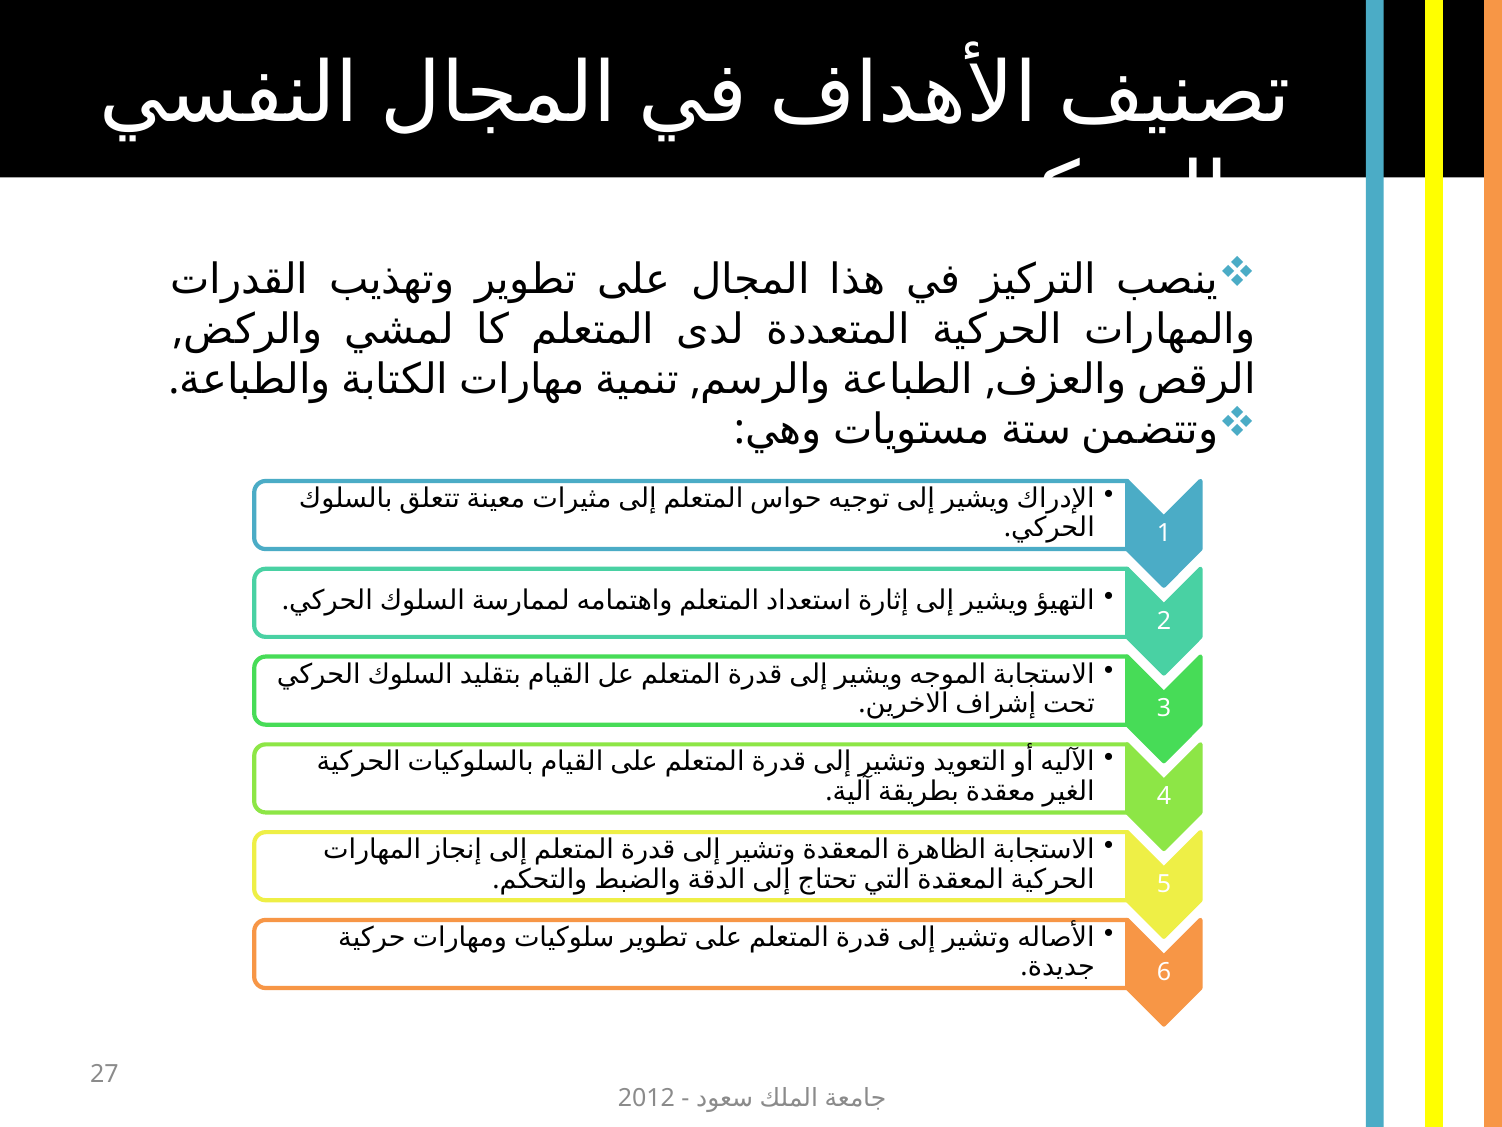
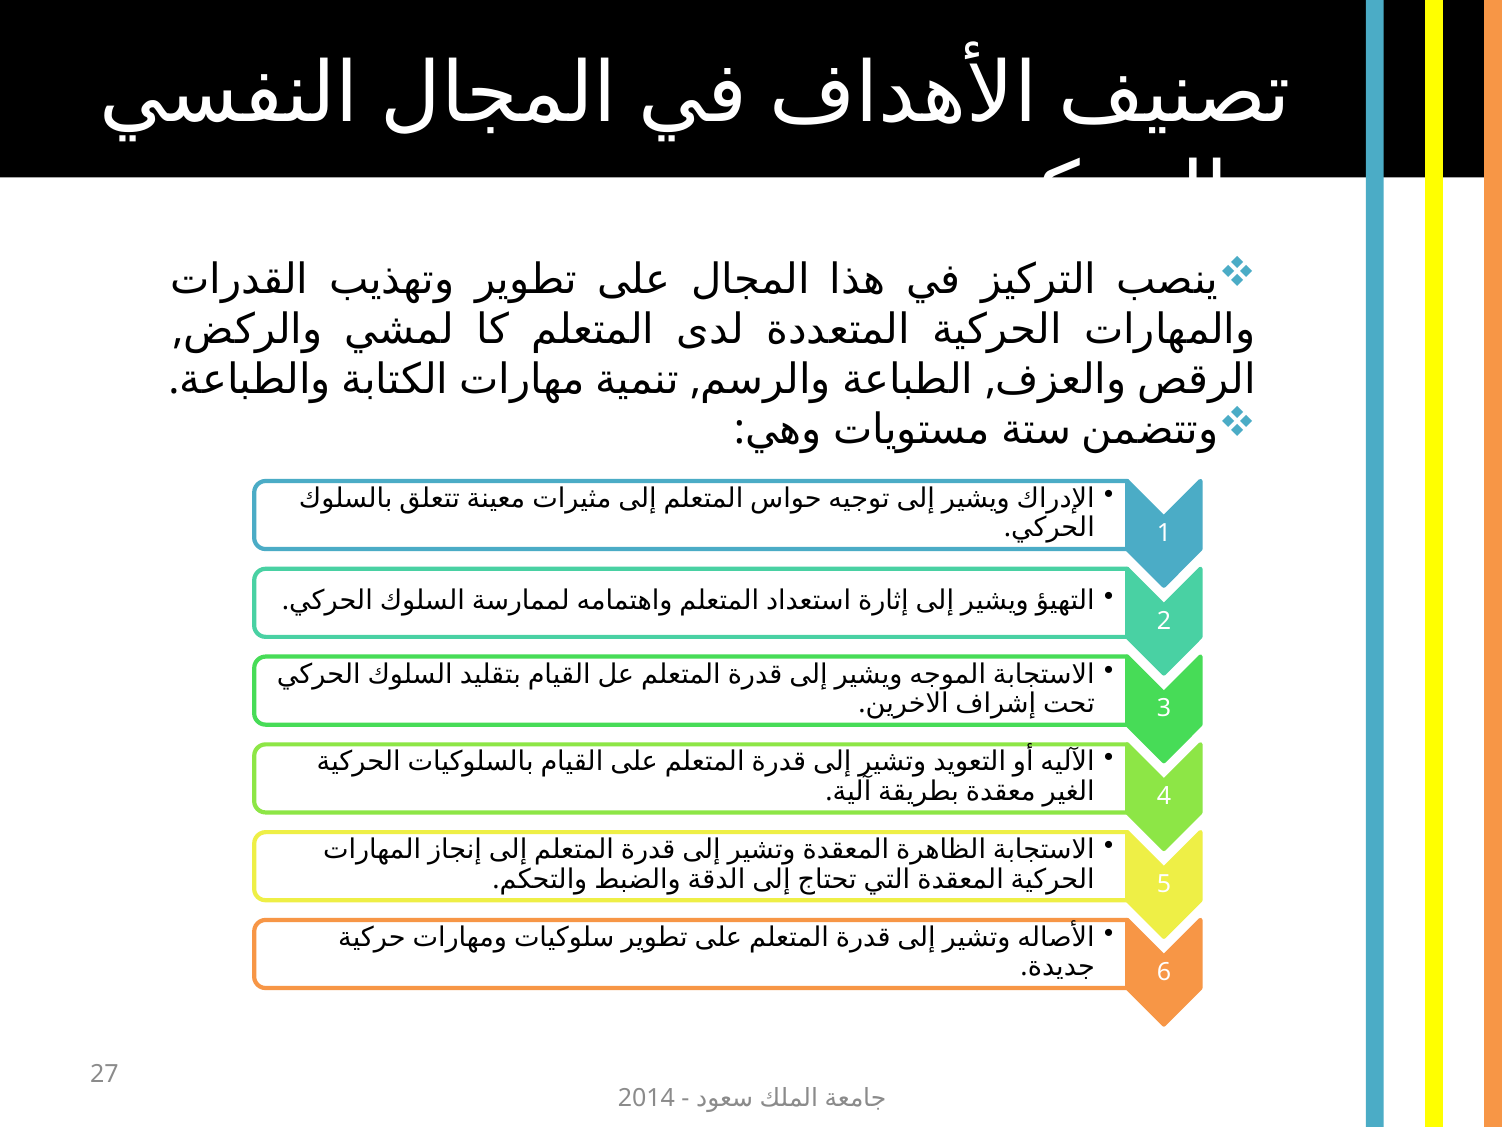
2012: 2012 -> 2014 (646, 1098)
